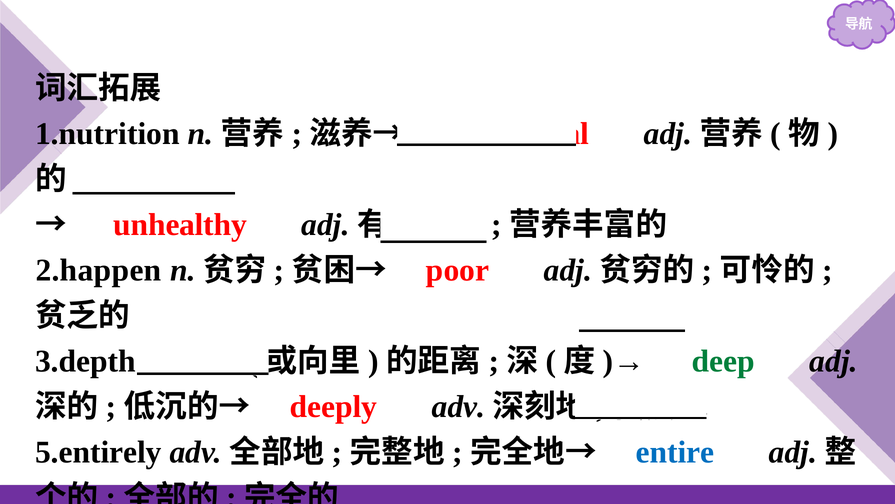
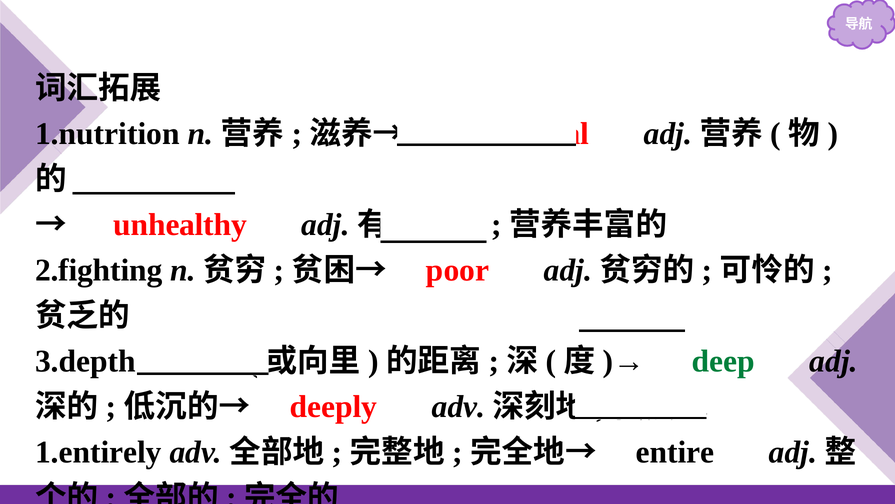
2.happen: 2.happen -> 2.fighting (99, 270)
5.entirely: 5.entirely -> 1.entirely (98, 452)
entire colour: blue -> black (675, 452)
